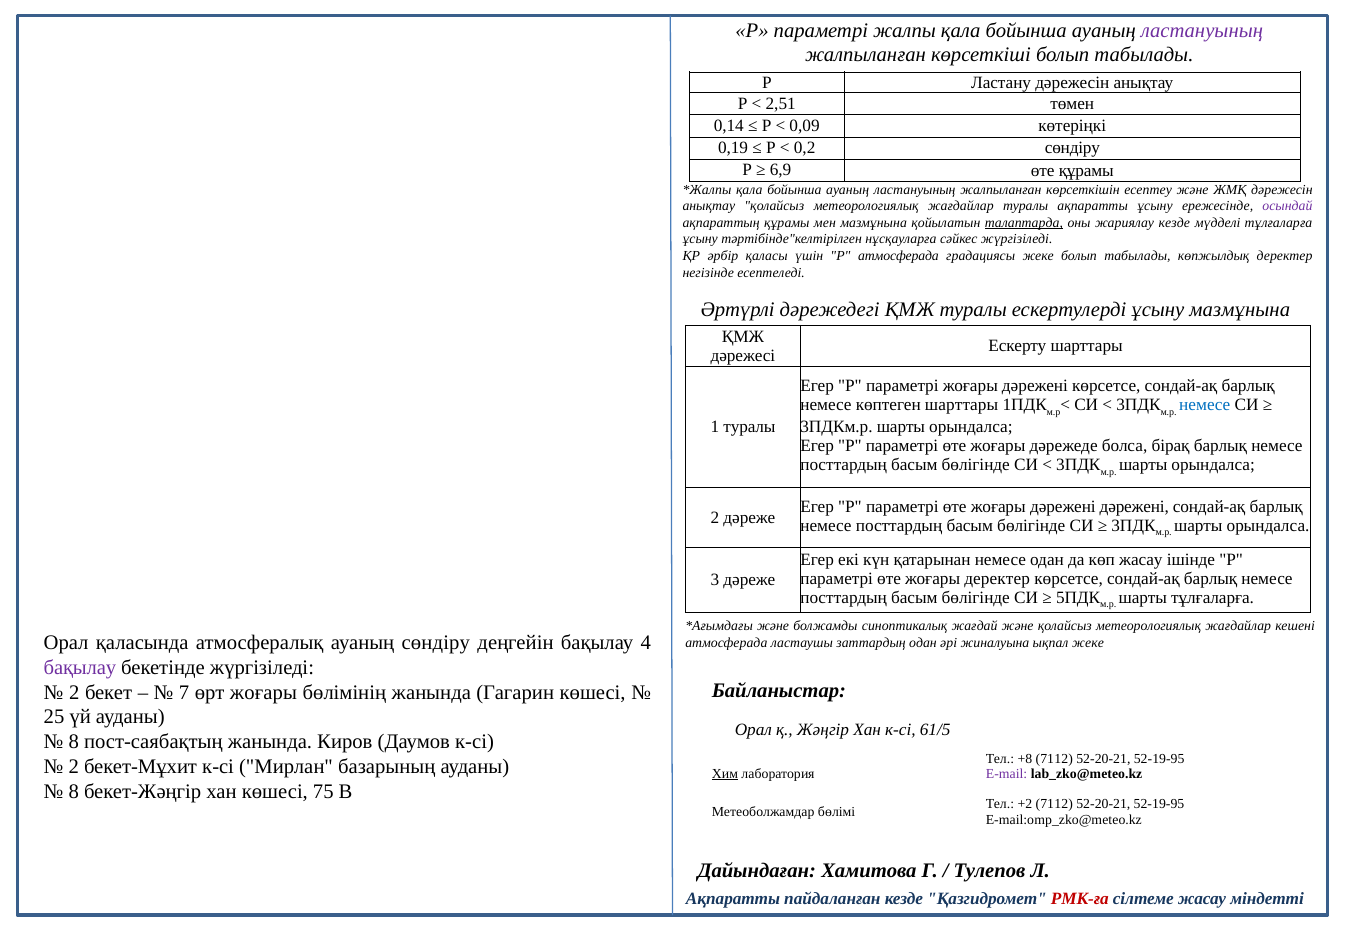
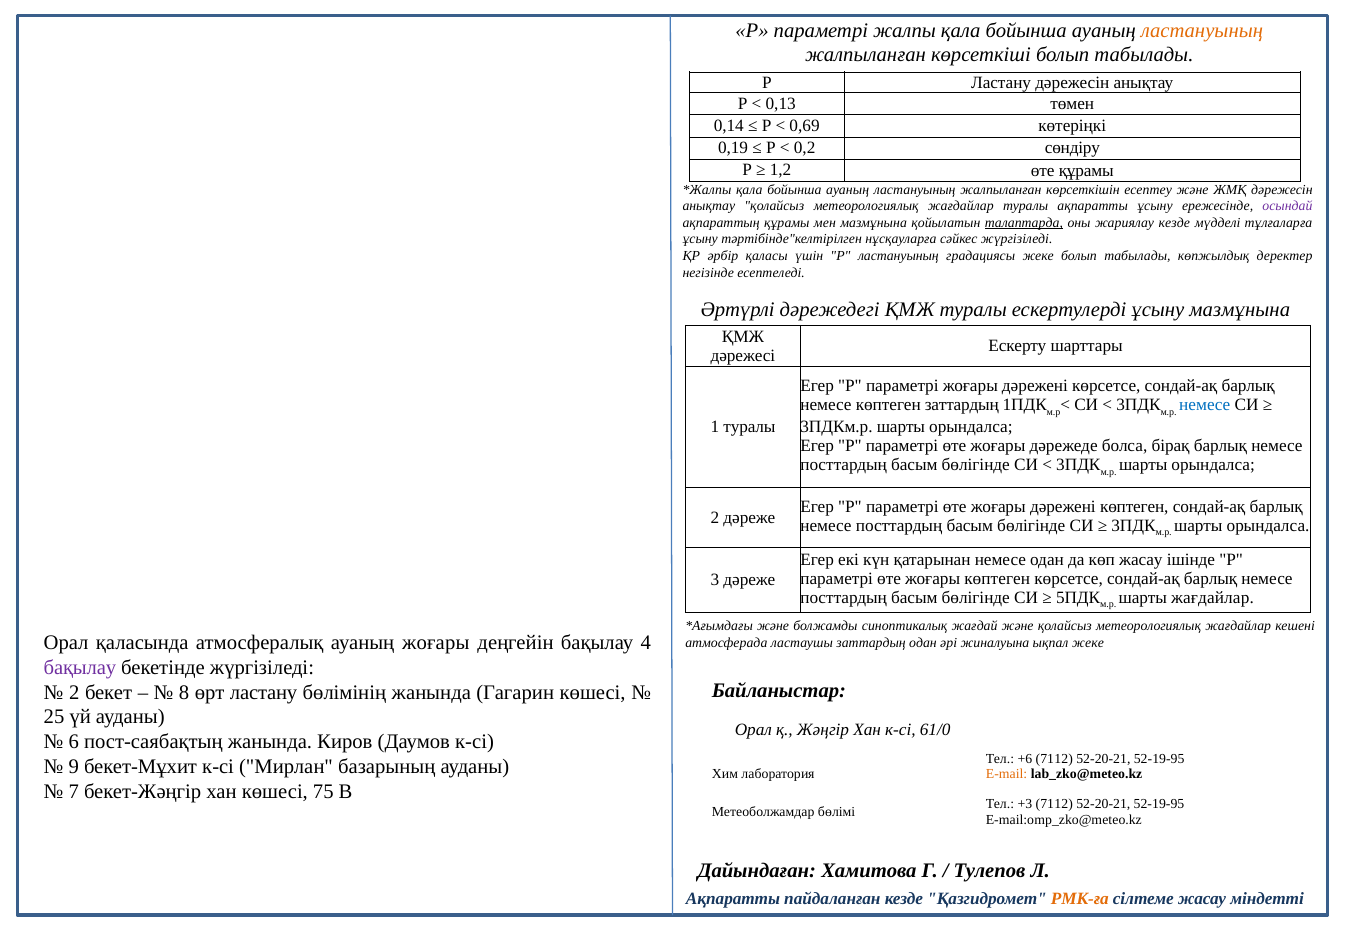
ластануының colour: purple -> orange (1202, 30)
2,51: 2,51 -> 0,13 (781, 104)
0,09: 0,09 -> 0,69 (805, 126)
6,9: 6,9 -> 1,2 (781, 170)
Р атмосферада: атмосферада -> ластануының (898, 256)
көптеген шарттары: шарттары -> заттардың (962, 405)
дәрежені дәрежені: дәрежені -> көптеген (1134, 507)
жоғары деректер: деректер -> көптеген (997, 579)
шарты тұлғаларға: тұлғаларға -> жағдайлар (1212, 598)
ауаның сөндіру: сөндіру -> жоғары (436, 643)
7: 7 -> 8 (184, 692)
өрт жоғары: жоғары -> ластану (264, 692)
61/5: 61/5 -> 61/0 (935, 730)
8: 8 -> 6 (74, 742)
+8: +8 -> +6 (1025, 759)
2: 2 -> 9 (74, 767)
Хим underline: present -> none (725, 774)
E-mail colour: purple -> orange (1007, 774)
8: 8 -> 7 (74, 792)
+2: +2 -> +3 (1025, 804)
РМК-ға colour: red -> orange (1080, 899)
